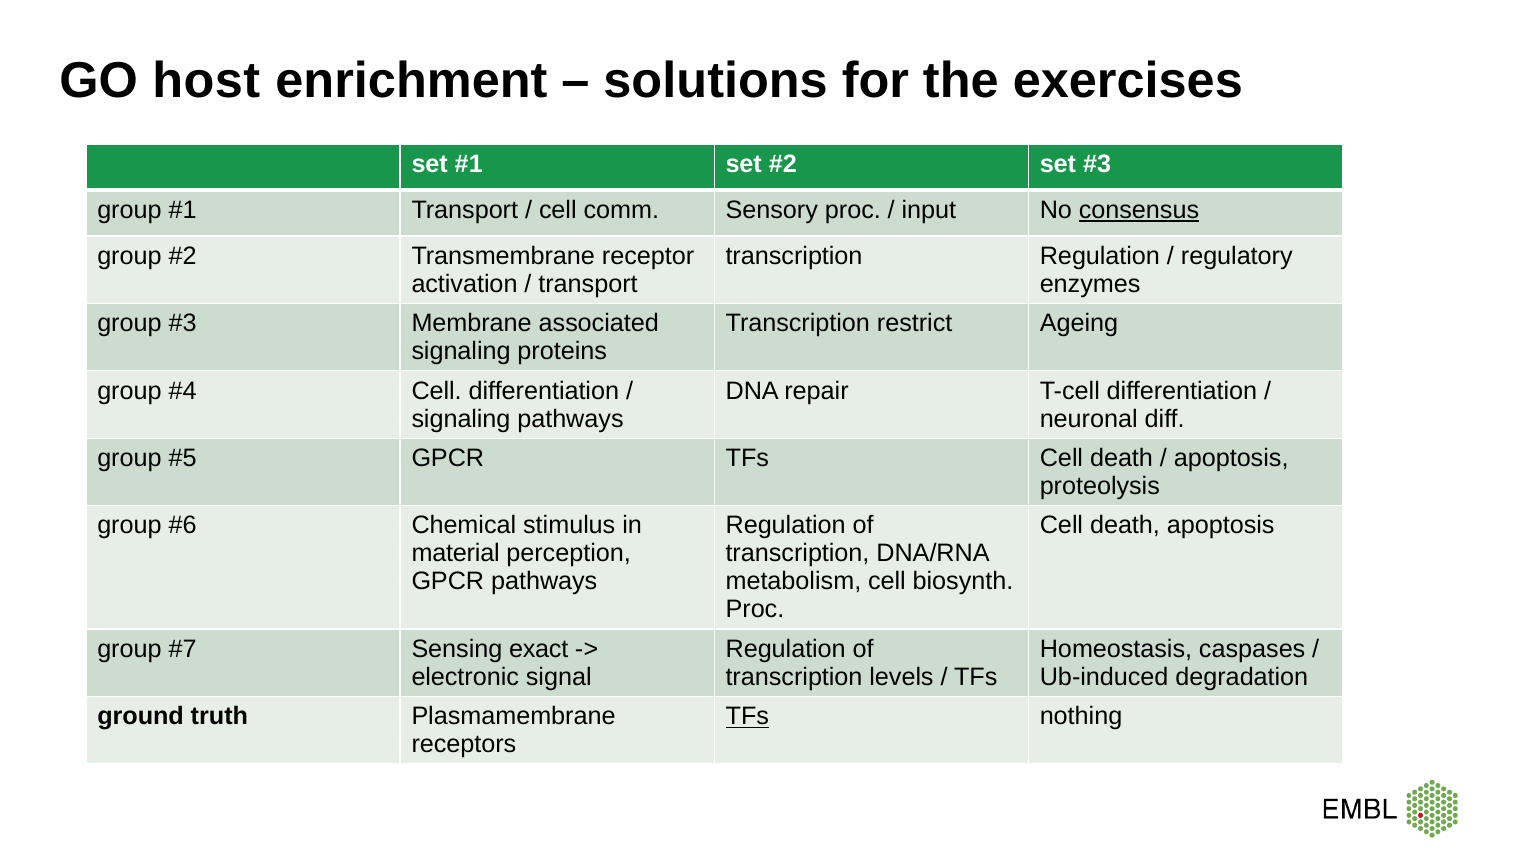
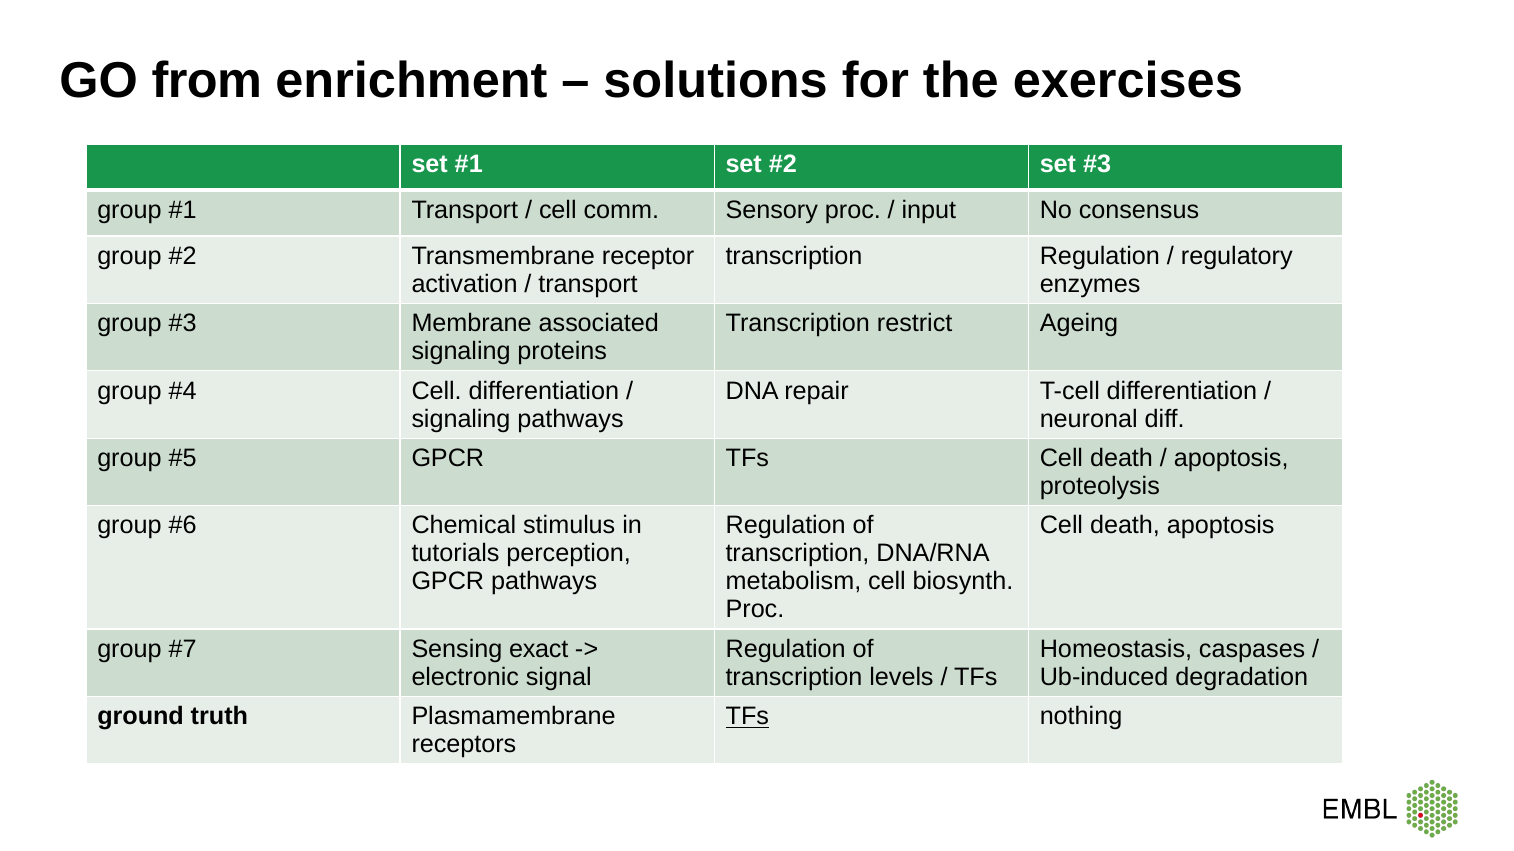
host: host -> from (207, 81)
consensus underline: present -> none (1139, 210)
material: material -> tutorials (456, 554)
